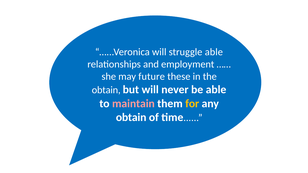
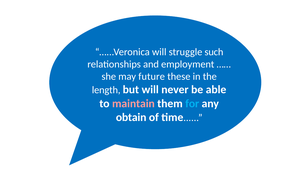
struggle able: able -> such (214, 52)
obtain: obtain -> length (106, 90)
for colour: yellow -> light blue (192, 104)
